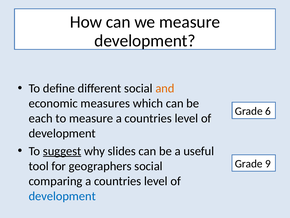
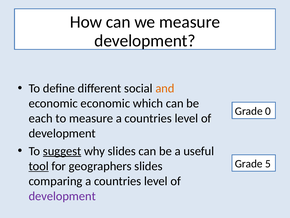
economic measures: measures -> economic (105, 103)
6: 6 -> 0 (268, 111)
9: 9 -> 5 (268, 163)
tool underline: none -> present (39, 166)
geographers social: social -> slides (148, 166)
development colour: blue -> purple (62, 196)
